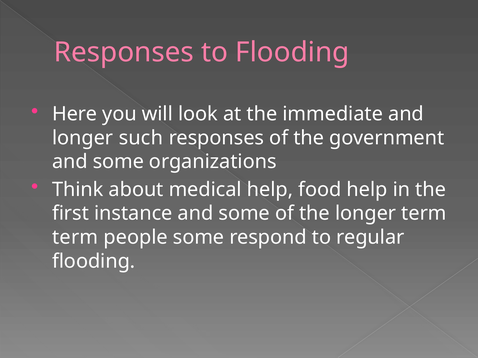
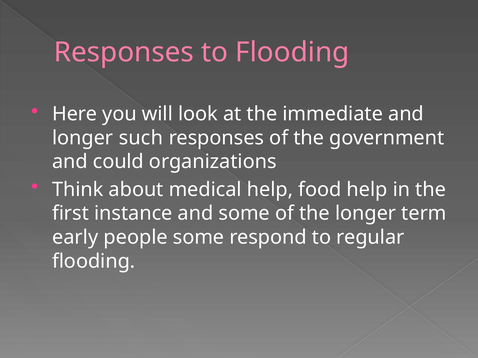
some: some -> could (118, 162)
term: term -> early (75, 238)
